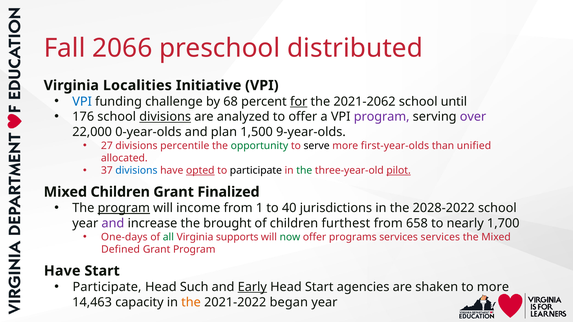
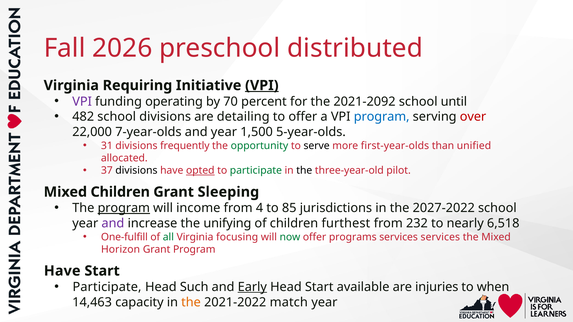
2066: 2066 -> 2026 (122, 48)
Localities: Localities -> Requiring (137, 86)
VPI underline: none -> present (262, 86)
VPI colour: blue -> purple (82, 102)
challenge: challenge -> operating (174, 102)
68: 68 -> 70 (231, 102)
for underline: present -> none (299, 102)
2021-2062: 2021-2062 -> 2021-2092 (365, 102)
176: 176 -> 482 (83, 117)
divisions underline: present -> none (165, 117)
analyzed: analyzed -> detailing (243, 117)
program colour: purple -> blue (382, 117)
over colour: purple -> red (473, 117)
0-year-olds: 0-year-olds -> 7-year-olds (148, 132)
and plan: plan -> year (224, 132)
9-year-olds: 9-year-olds -> 5-year-olds (311, 132)
27: 27 -> 31 (107, 146)
percentile: percentile -> frequently (185, 146)
divisions colour: blue -> black (136, 171)
participate colour: black -> green (256, 171)
the colour: green -> black (304, 171)
pilot underline: present -> none (399, 171)
Finalized: Finalized -> Sleeping (228, 192)
1: 1 -> 4 (260, 208)
40: 40 -> 85 (289, 208)
2028-2022: 2028-2022 -> 2027-2022 (444, 208)
brought: brought -> unifying (227, 224)
658: 658 -> 232 (417, 224)
1,700: 1,700 -> 6,518 (503, 224)
One-days: One-days -> One-fulfill (124, 237)
supports: supports -> focusing (237, 237)
Defined: Defined -> Horizon (121, 250)
agencies: agencies -> available (363, 287)
shaken: shaken -> injuries (437, 287)
to more: more -> when (493, 287)
began: began -> match (289, 303)
